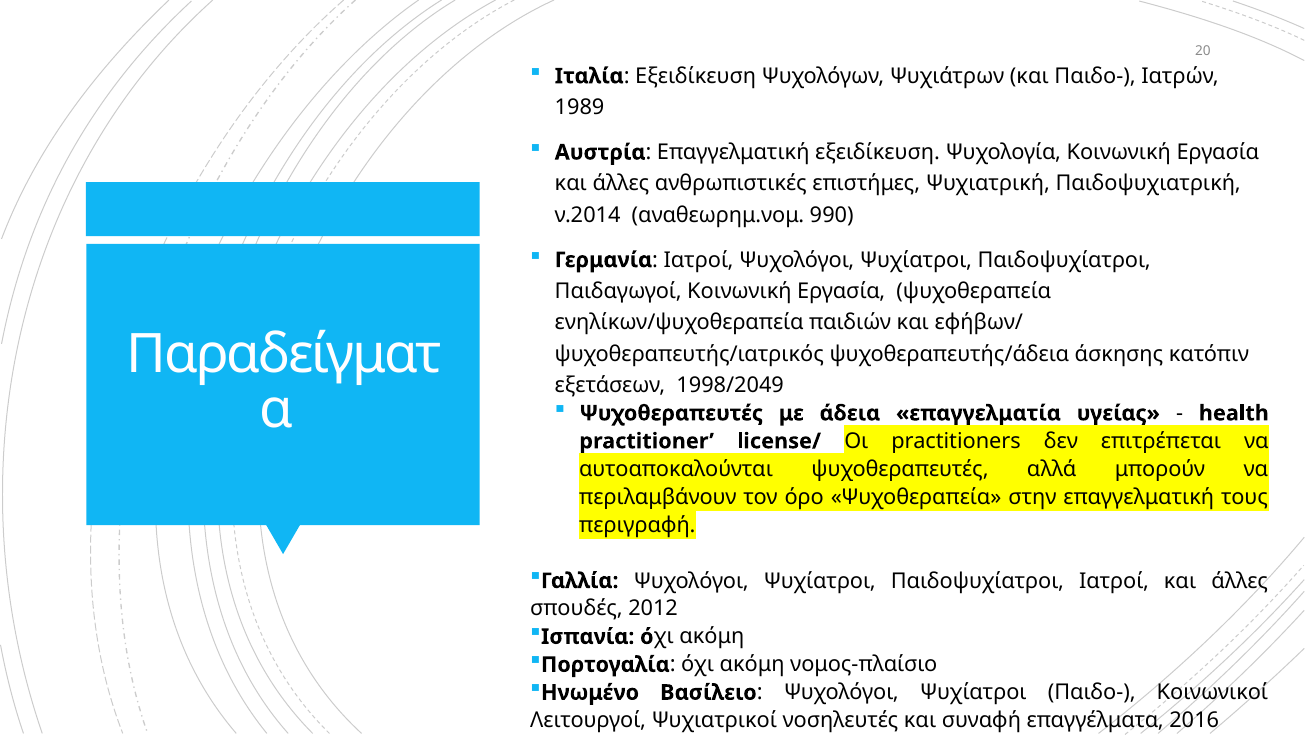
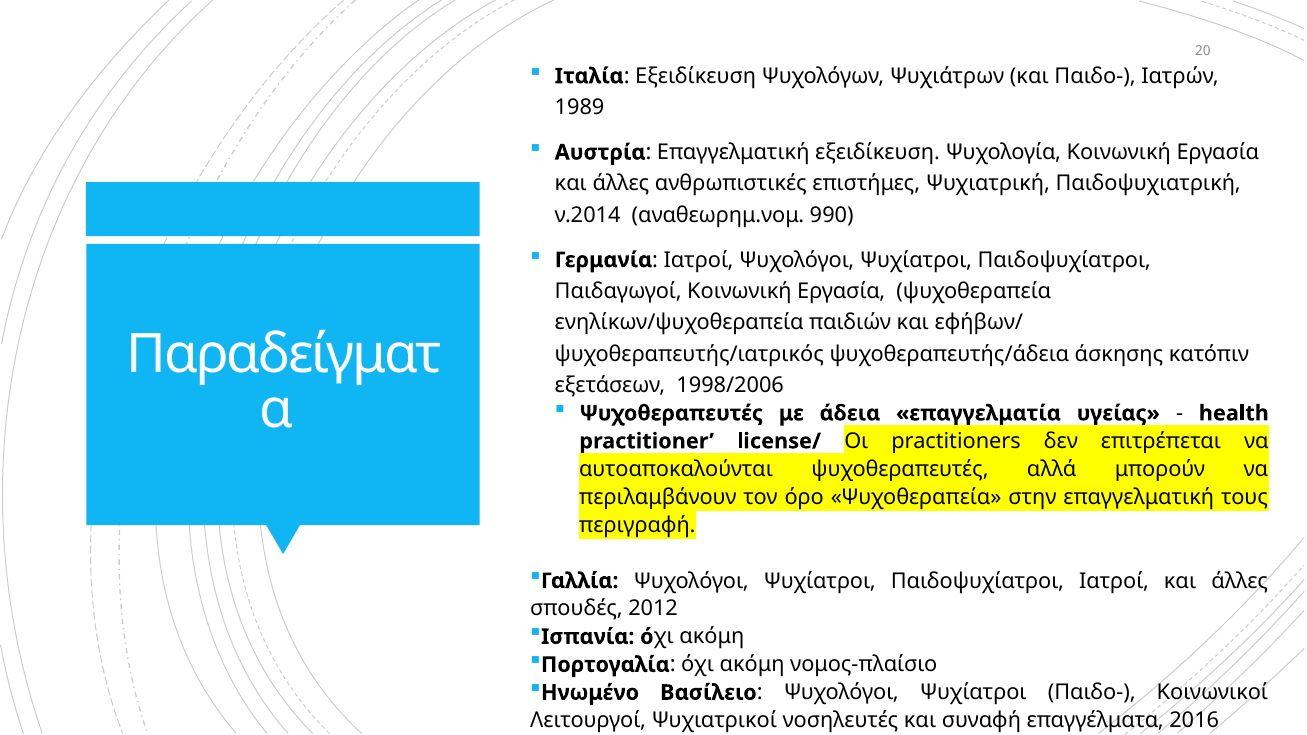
1998/2049: 1998/2049 -> 1998/2006 (730, 385)
